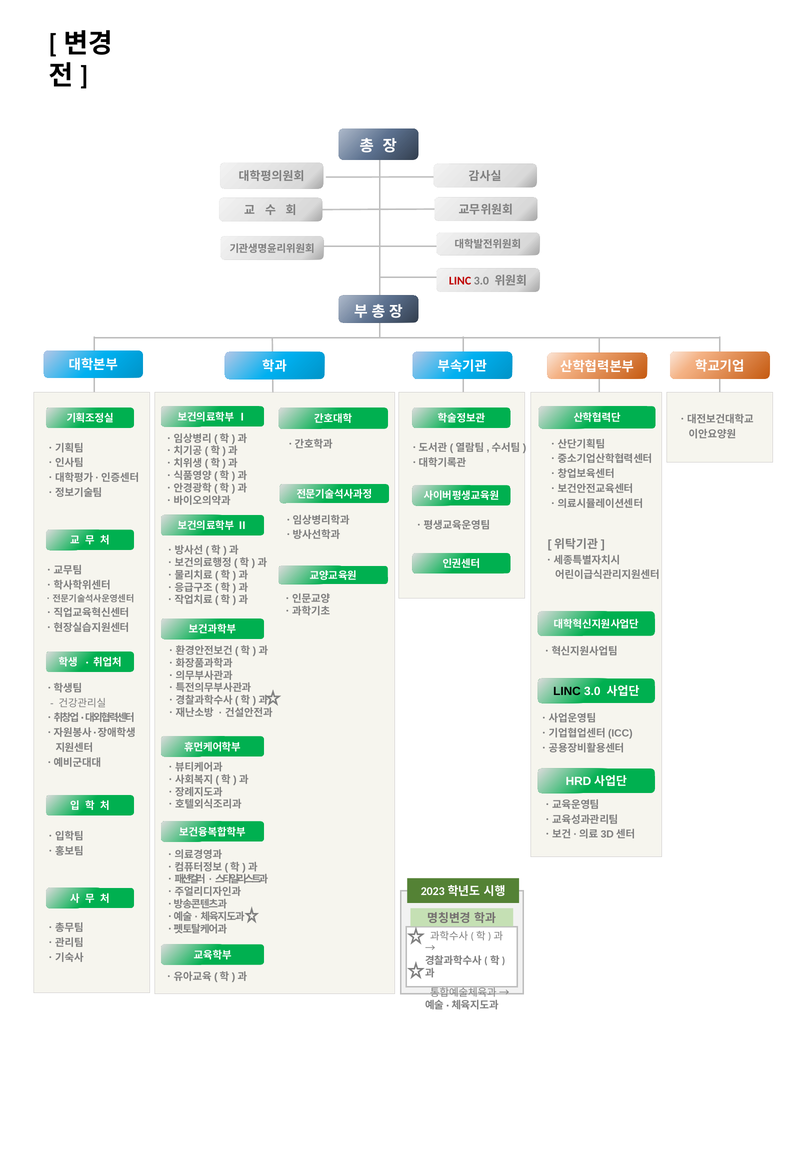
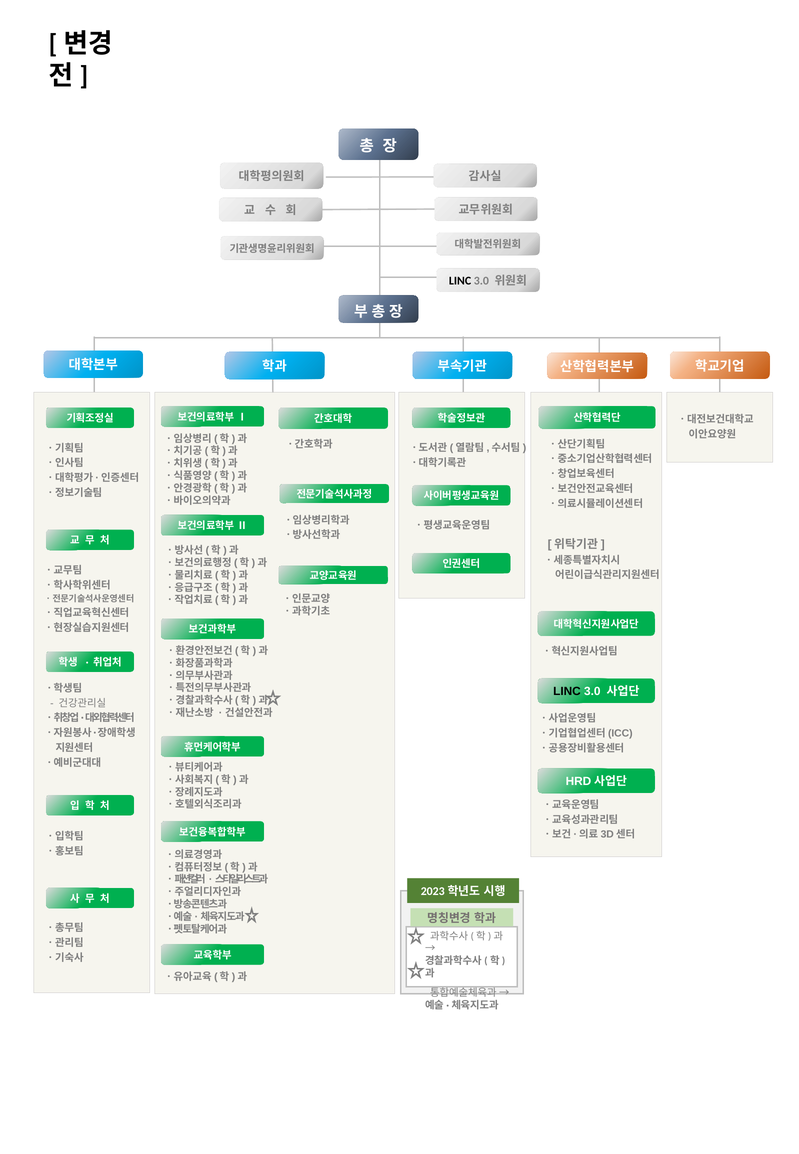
LINC colour: red -> black (460, 281)
